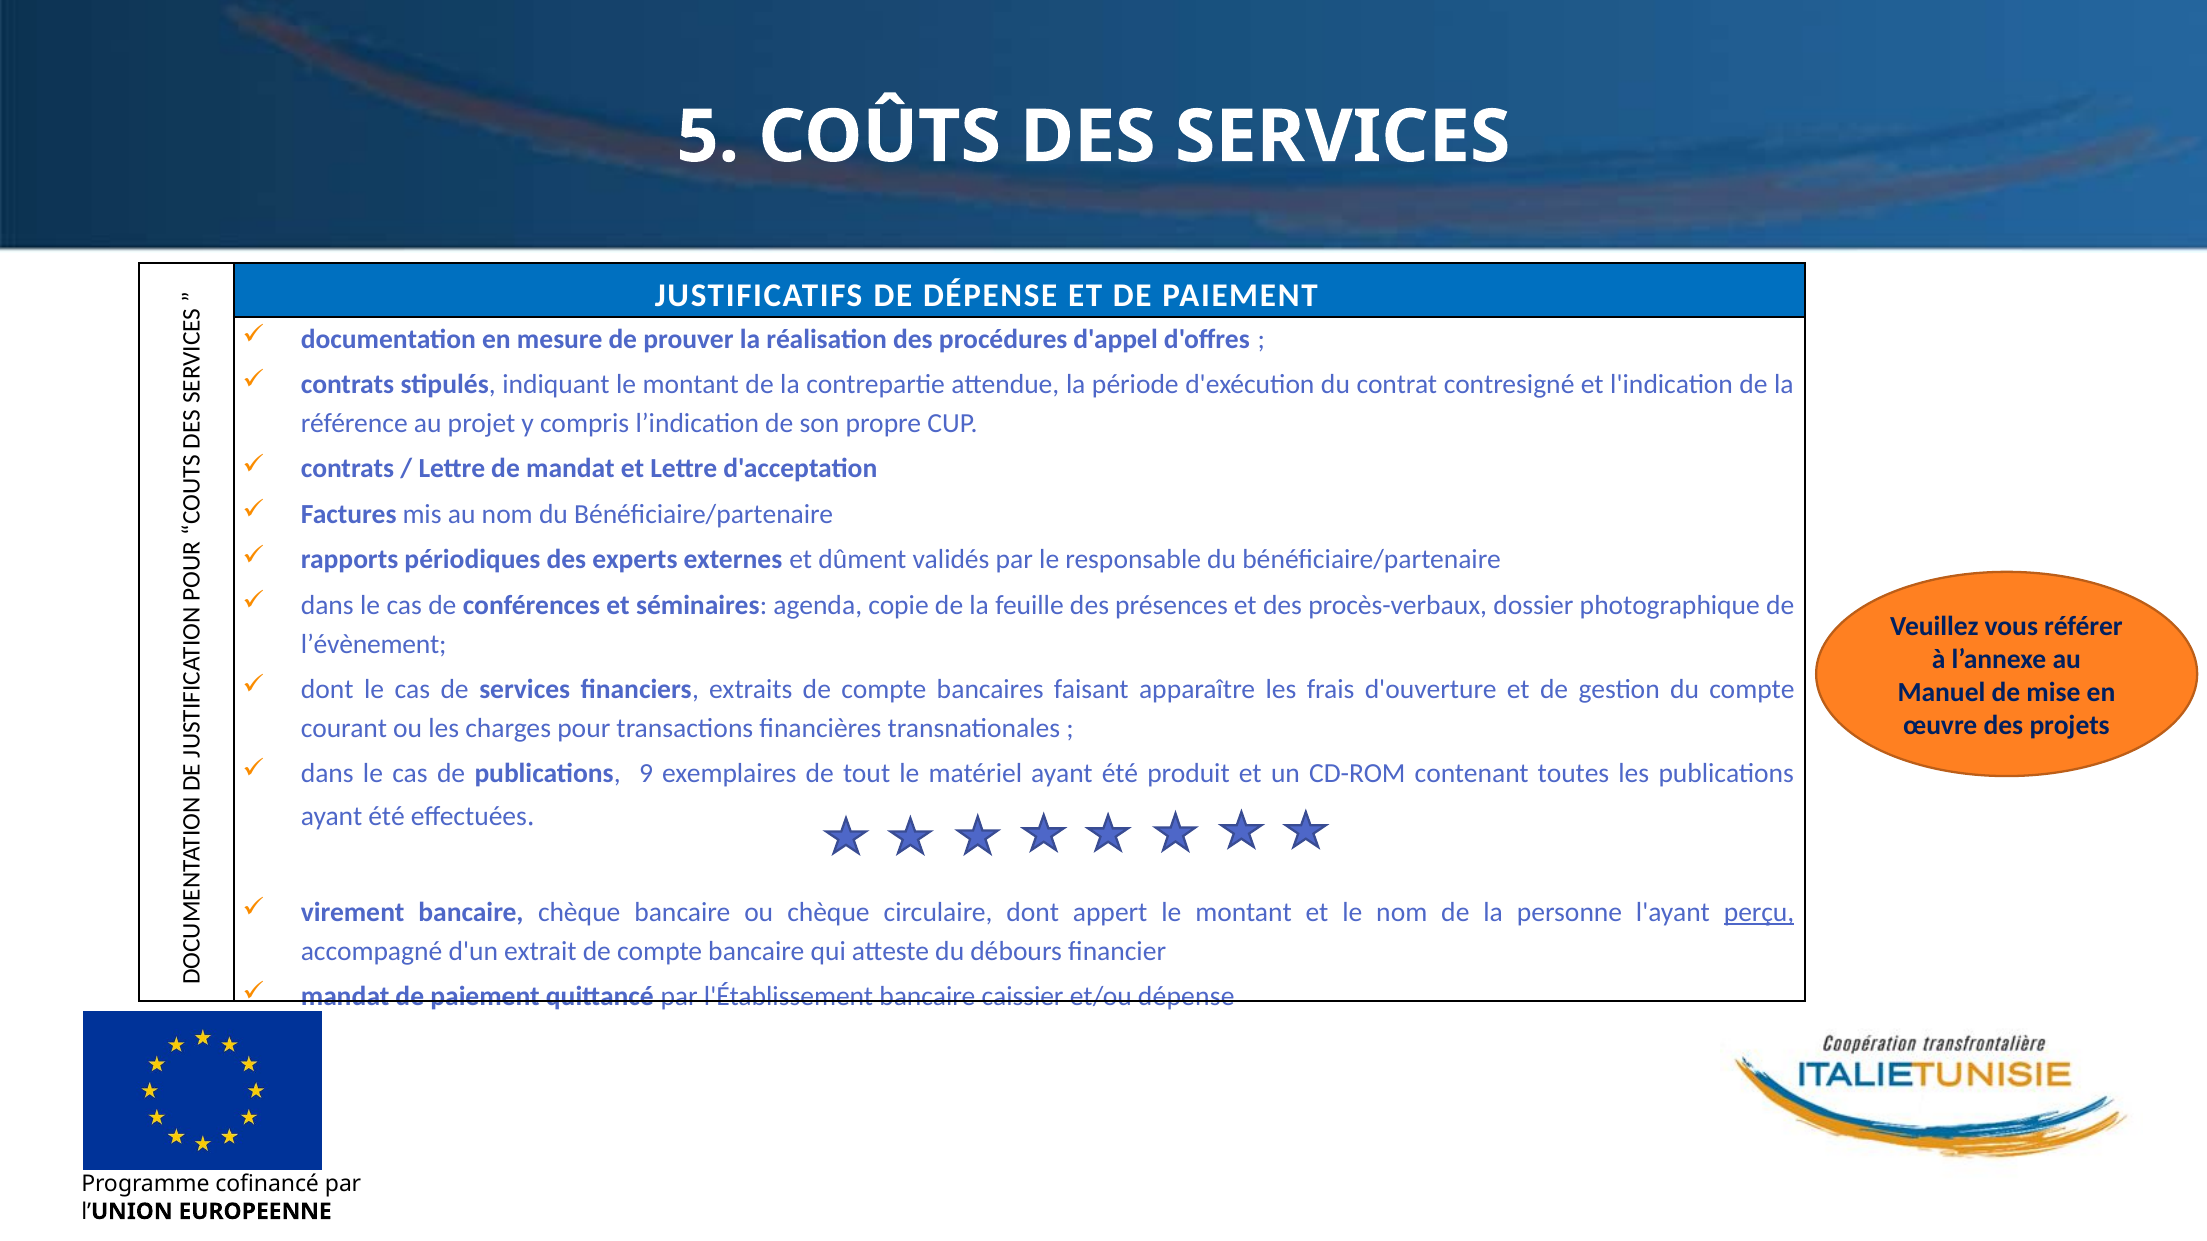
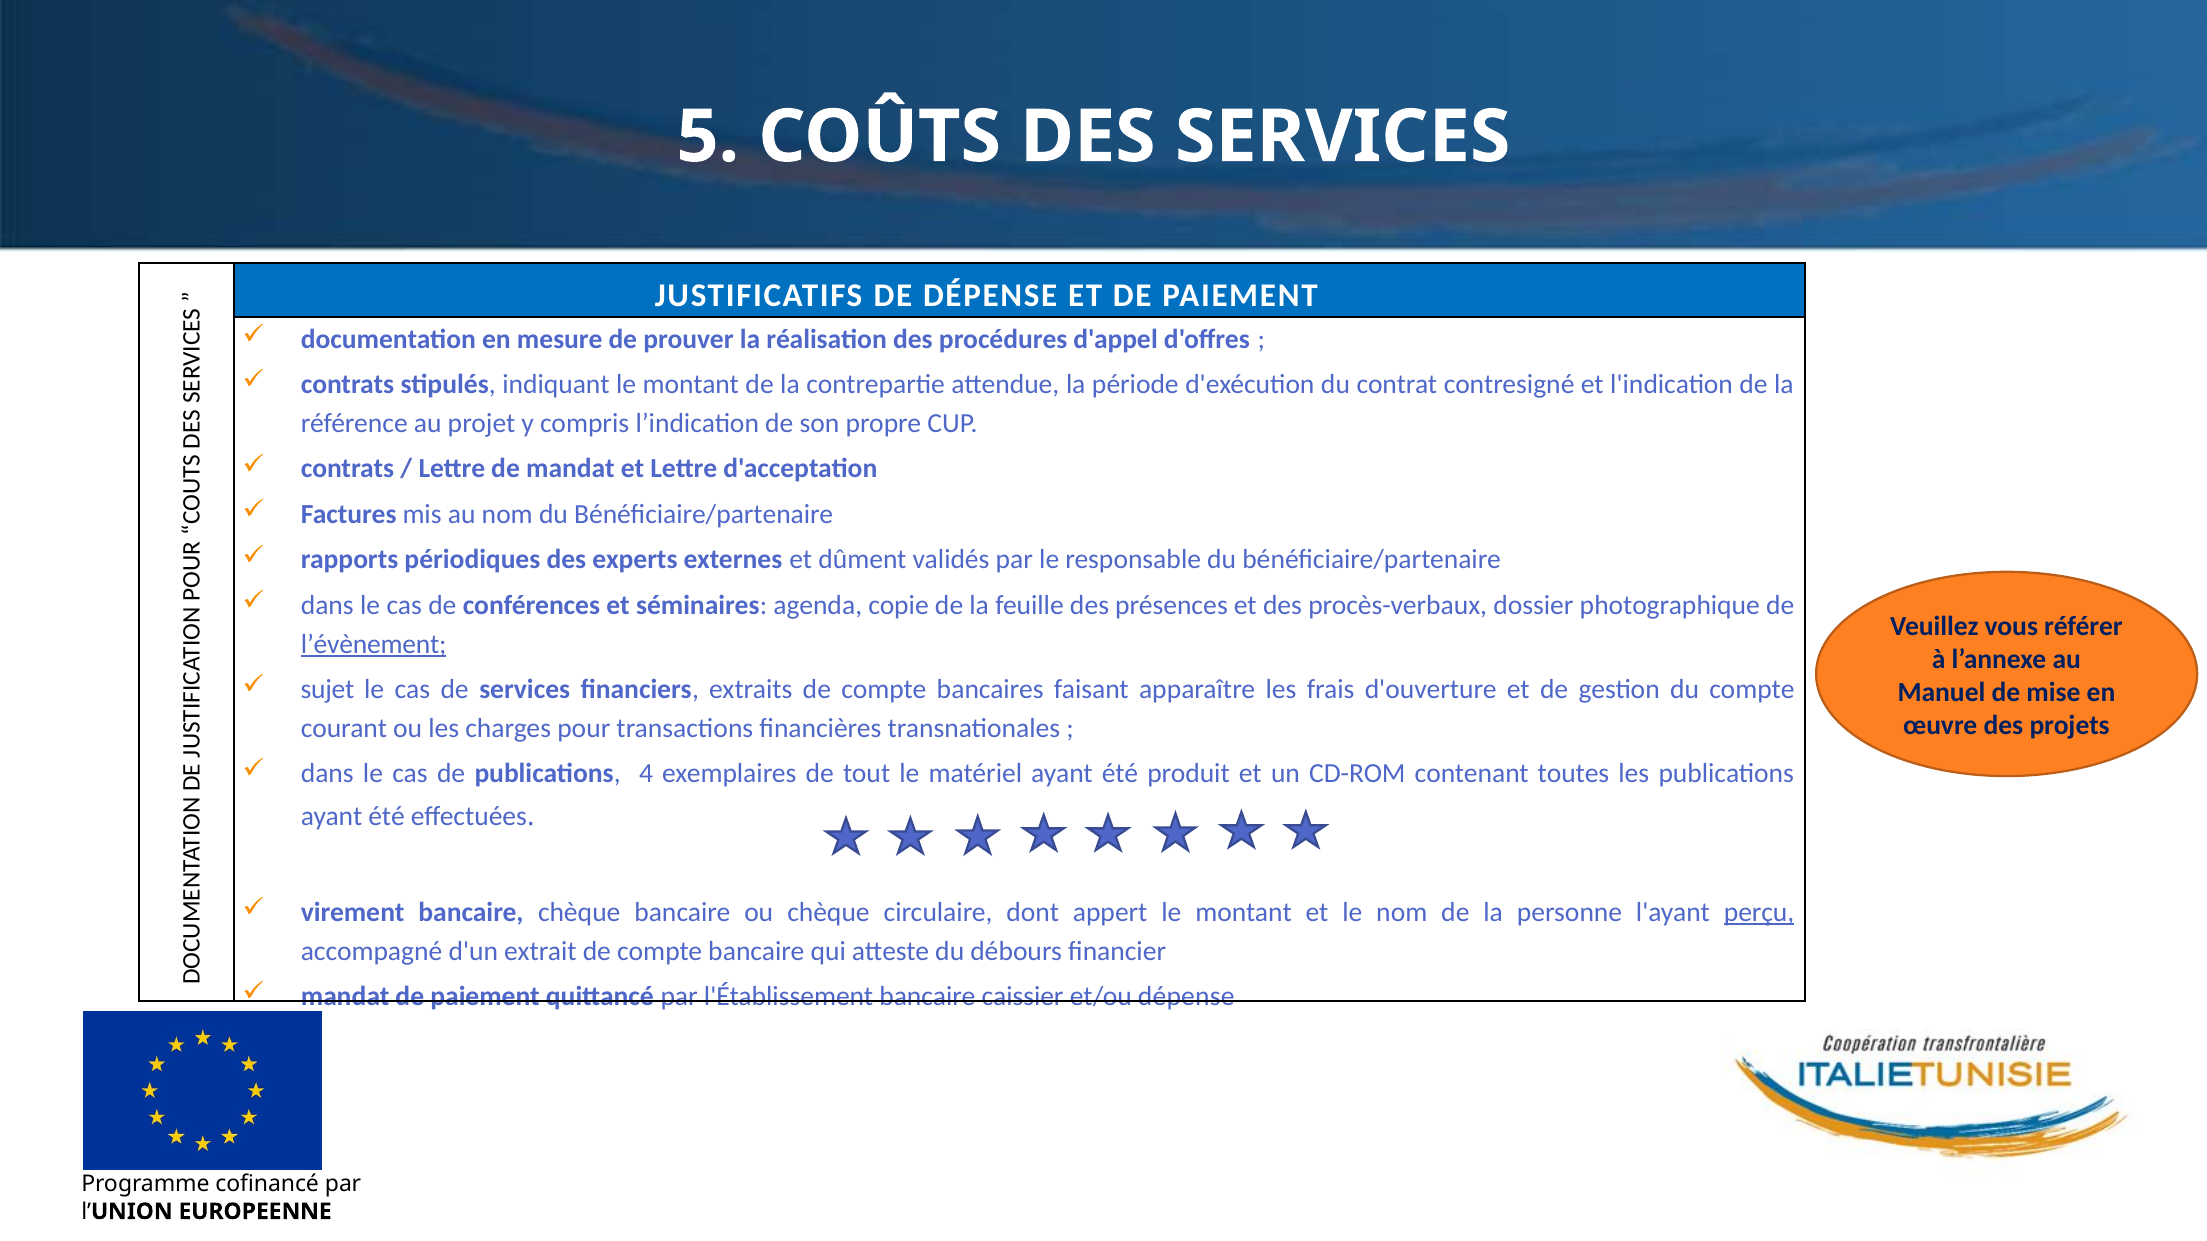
l’évènement underline: none -> present (374, 644)
dont: dont -> sujet (327, 690)
9: 9 -> 4 (646, 774)
